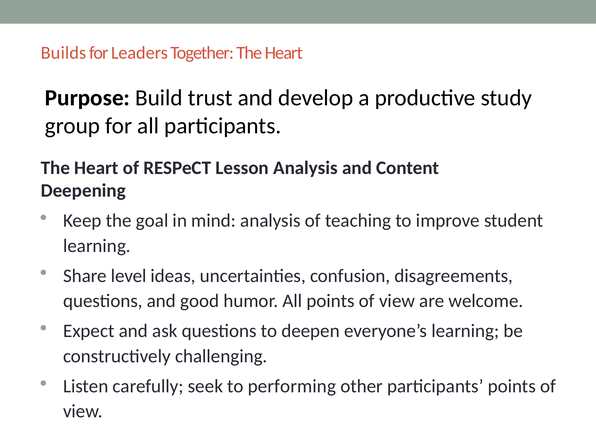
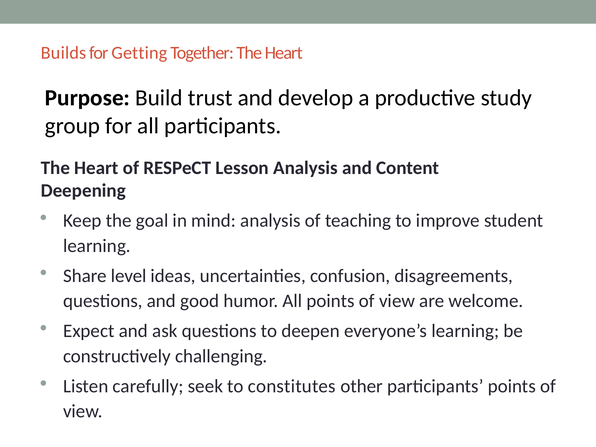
Leaders: Leaders -> Getting (139, 53)
performing: performing -> constitutes (292, 386)
